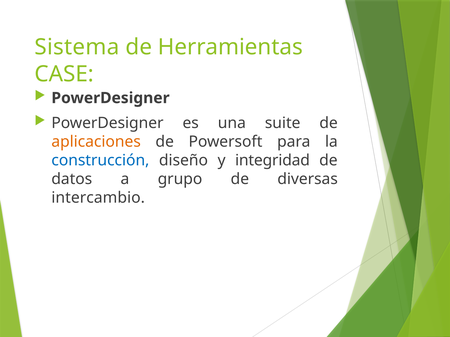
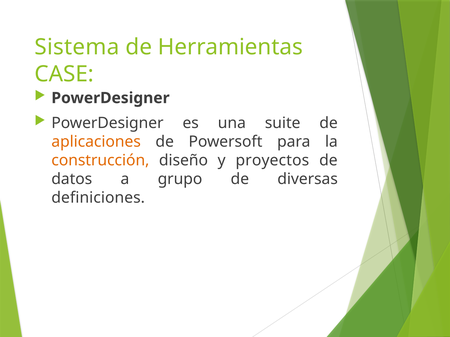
construcción colour: blue -> orange (100, 161)
integridad: integridad -> proyectos (272, 161)
intercambio: intercambio -> definiciones (98, 198)
